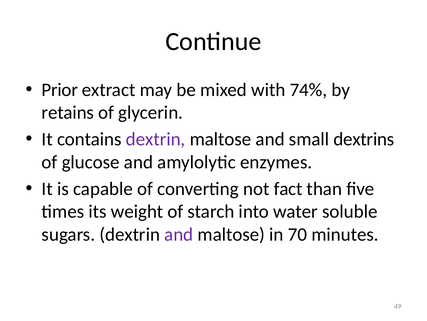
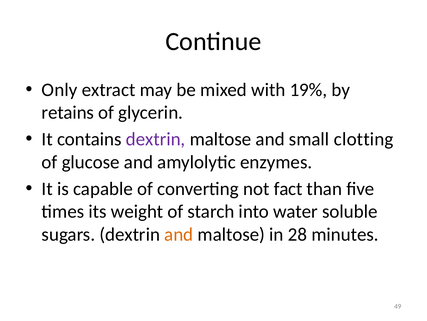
Prior: Prior -> Only (60, 90)
74%: 74% -> 19% (308, 90)
dextrins: dextrins -> clotting (364, 139)
and colour: purple -> orange (179, 234)
70: 70 -> 28 (298, 234)
